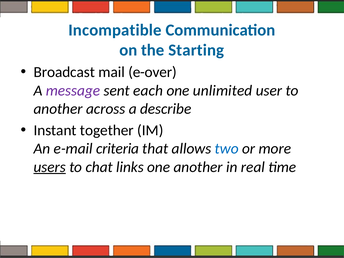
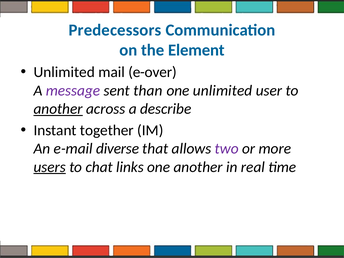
Incompatible: Incompatible -> Predecessors (115, 30)
Starting: Starting -> Element (196, 50)
Broadcast: Broadcast -> Unlimited (64, 72)
each: each -> than (148, 91)
another underline: none -> present (58, 109)
criteria: criteria -> diverse (118, 149)
two colour: blue -> purple (227, 149)
